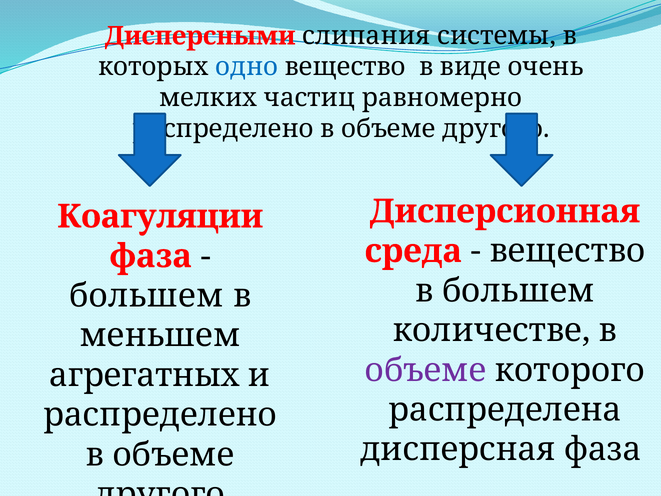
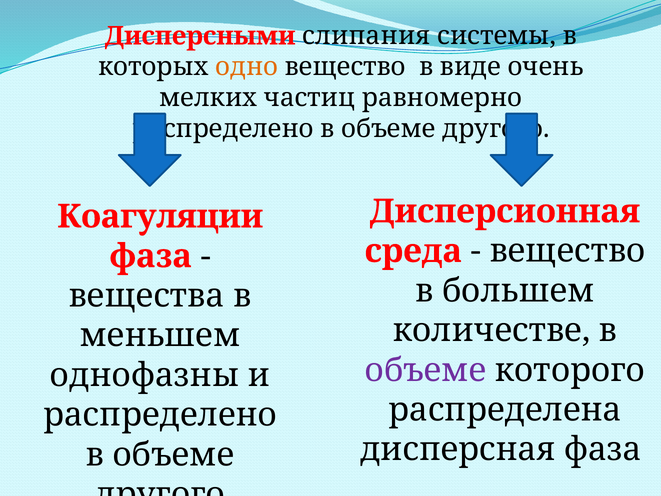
одно colour: blue -> orange (247, 67)
большем: большем -> вещества (147, 296)
агрегатных: агрегатных -> однофазны (144, 375)
